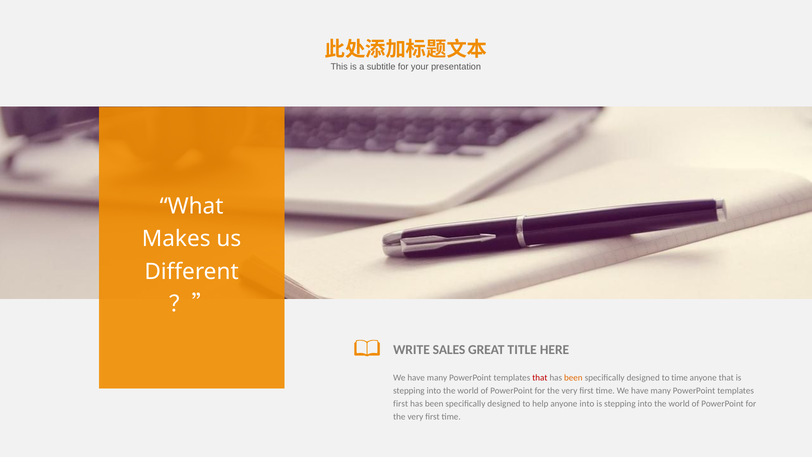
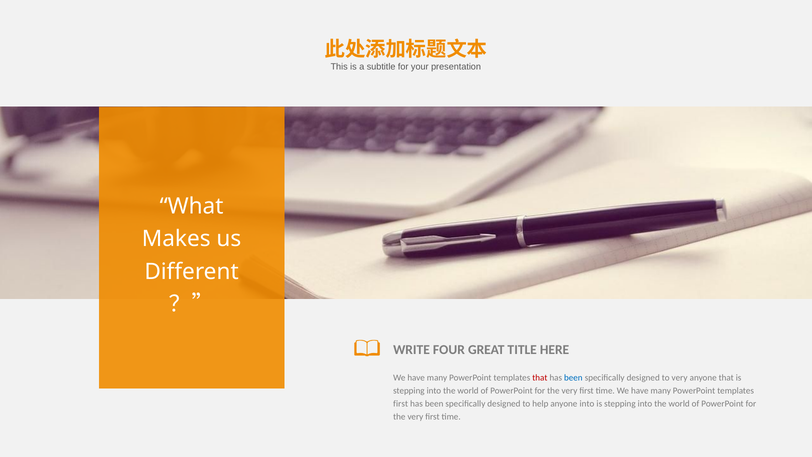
SALES: SALES -> FOUR (449, 349)
been colour: orange -> blue (573, 378)
to time: time -> very (680, 378)
